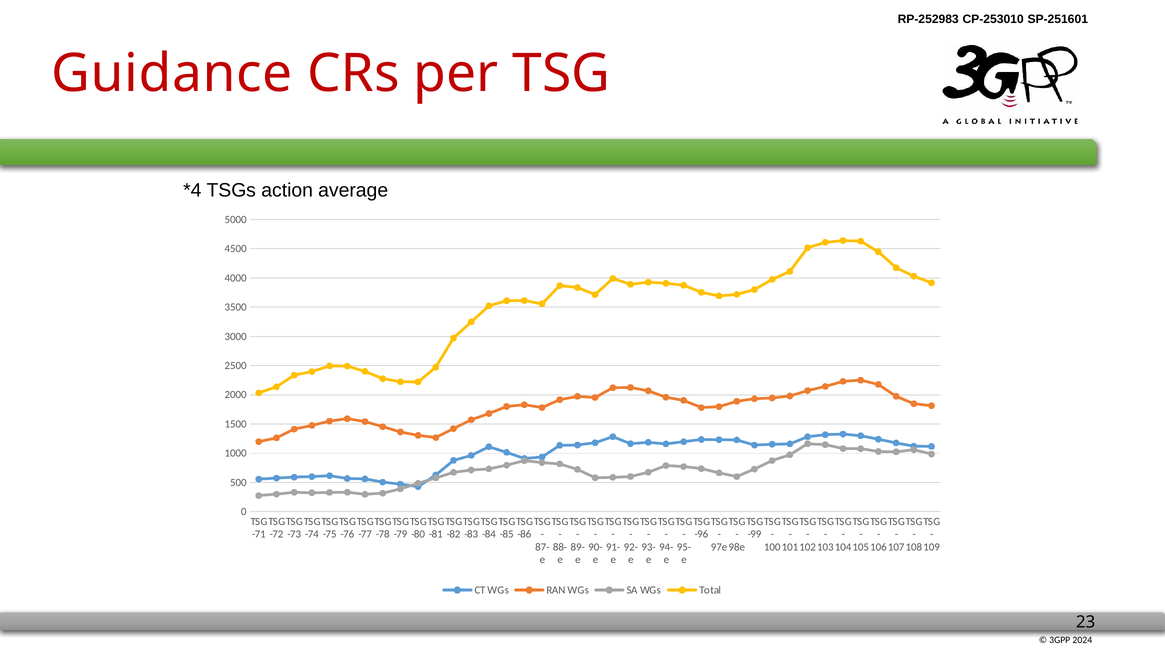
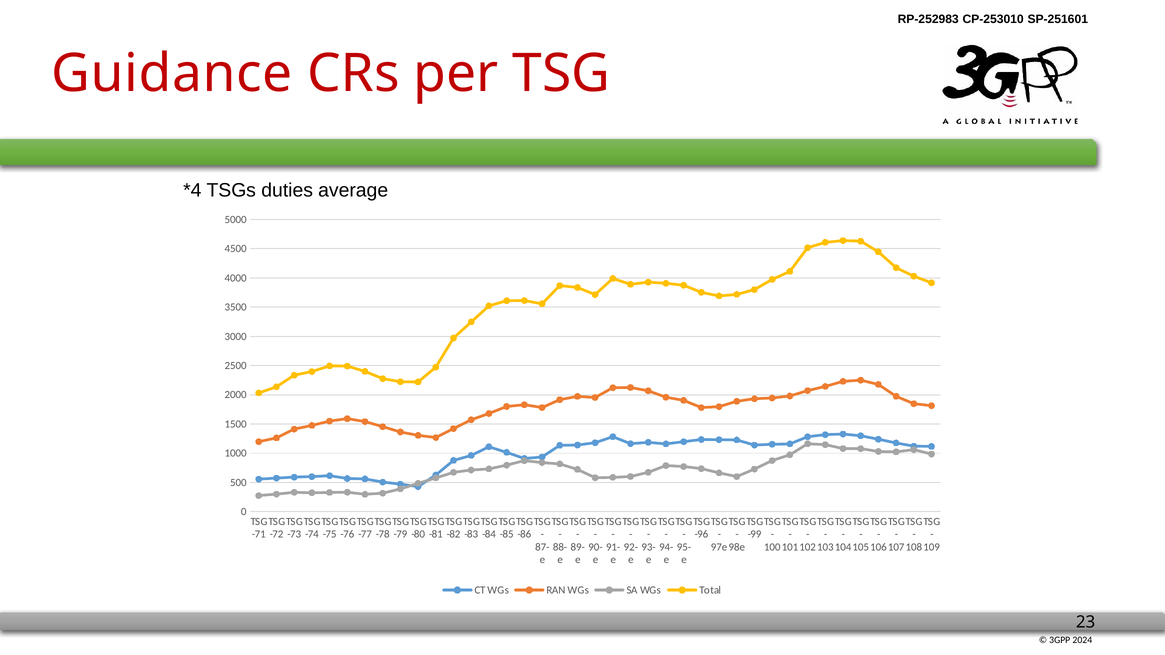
action: action -> duties (287, 190)
